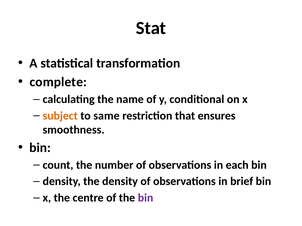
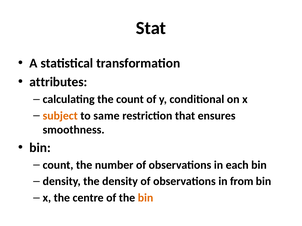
complete: complete -> attributes (58, 82)
the name: name -> count (130, 99)
brief: brief -> from (242, 182)
bin colour: purple -> orange (146, 198)
